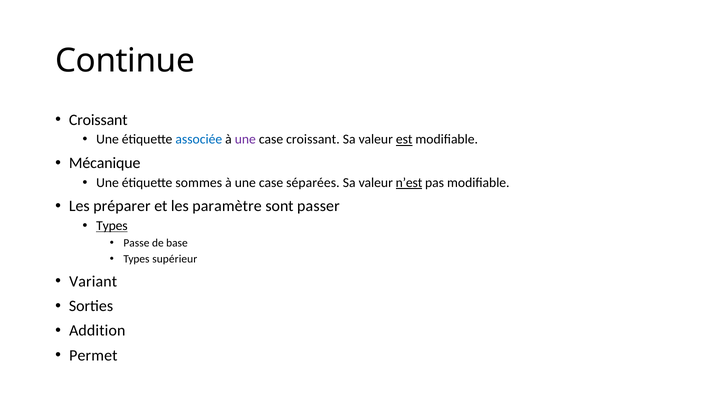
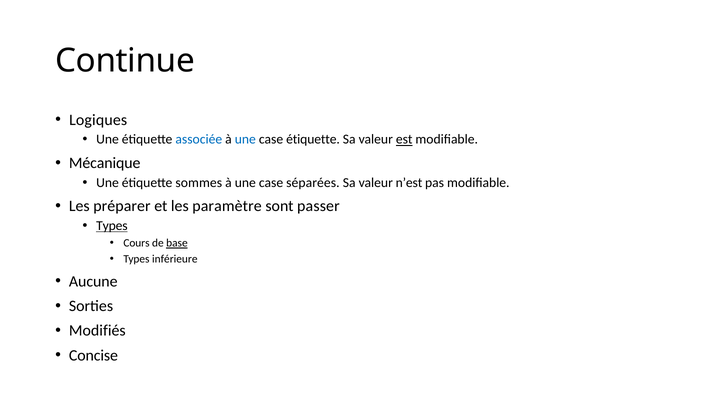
Croissant: Croissant -> Logiques (98, 120)
une colour: purple -> blue (245, 140)
case croissant: croissant -> étiquette (313, 140)
n’est underline: present -> none (409, 183)
Passe: Passe -> Cours (136, 243)
base underline: none -> present (177, 243)
supérieur: supérieur -> inférieure (175, 259)
Variant: Variant -> Aucune (93, 282)
Addition: Addition -> Modifiés (97, 331)
Permet: Permet -> Concise (93, 356)
